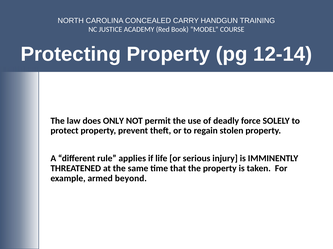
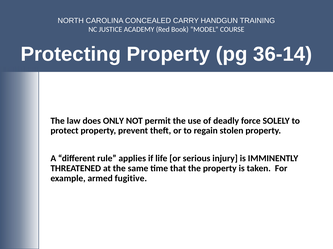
12-14: 12-14 -> 36-14 (283, 54)
beyond: beyond -> fugitive (131, 179)
